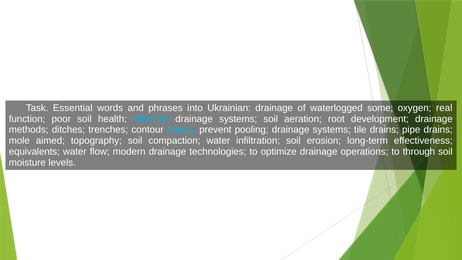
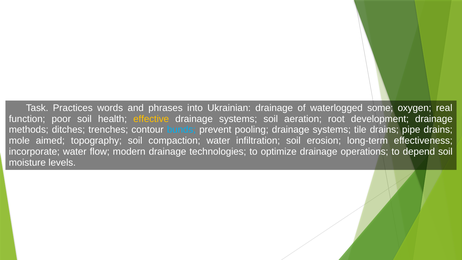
Essential: Essential -> Practices (73, 108)
effective colour: light blue -> yellow (151, 119)
equivalents: equivalents -> incorporate (34, 152)
through: through -> depend (419, 152)
